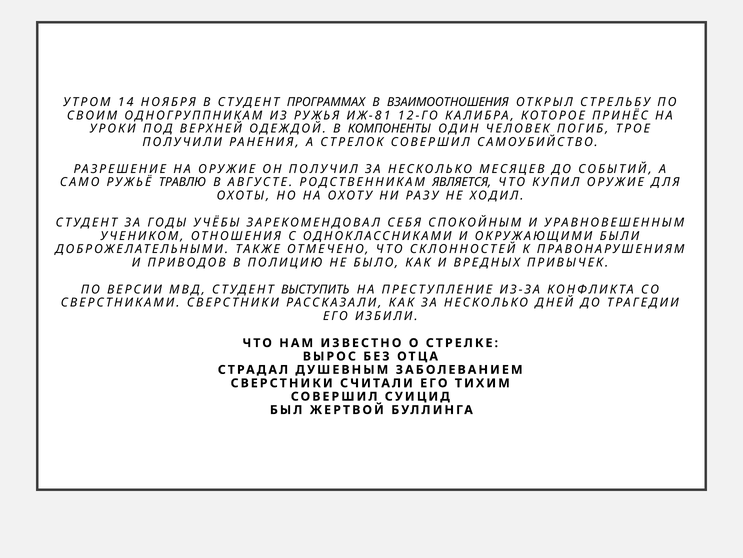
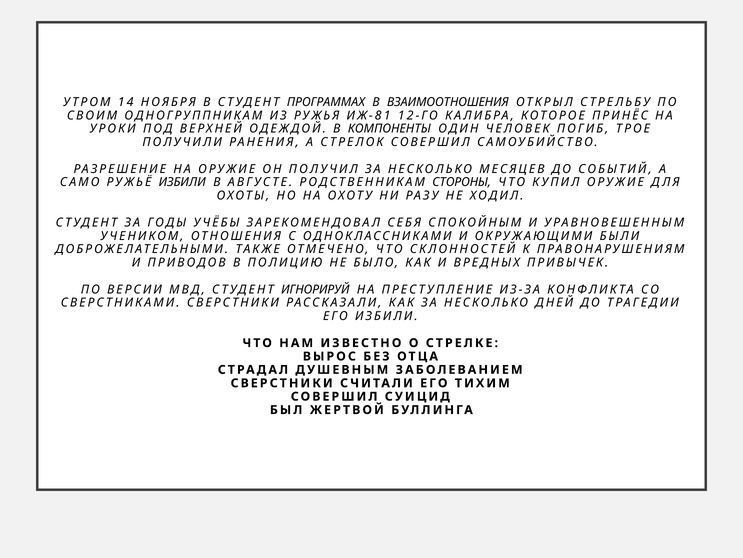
РУЖЬЁ ТРАВЛЮ: ТРАВЛЮ -> ИЗБИЛИ (182, 182)
ЯВЛЯЕТСЯ: ЯВЛЯЕТСЯ -> СТОРОНЫ (462, 182)
ВЫСТУПИТЬ: ВЫСТУПИТЬ -> ИГНОРИРУЙ (315, 289)
